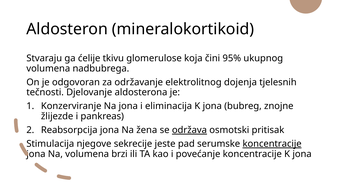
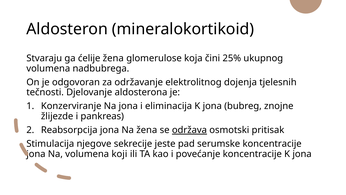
ćelije tkivu: tkivu -> žena (113, 58)
95%: 95% -> 25% (232, 58)
koncentracije underline: present -> none (272, 144)
brzi: brzi -> koji (119, 154)
